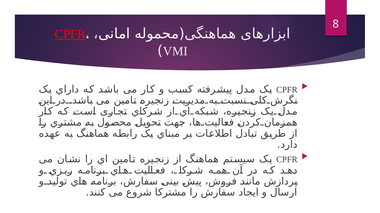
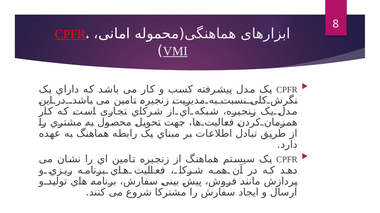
VMI underline: none -> present (175, 51)
